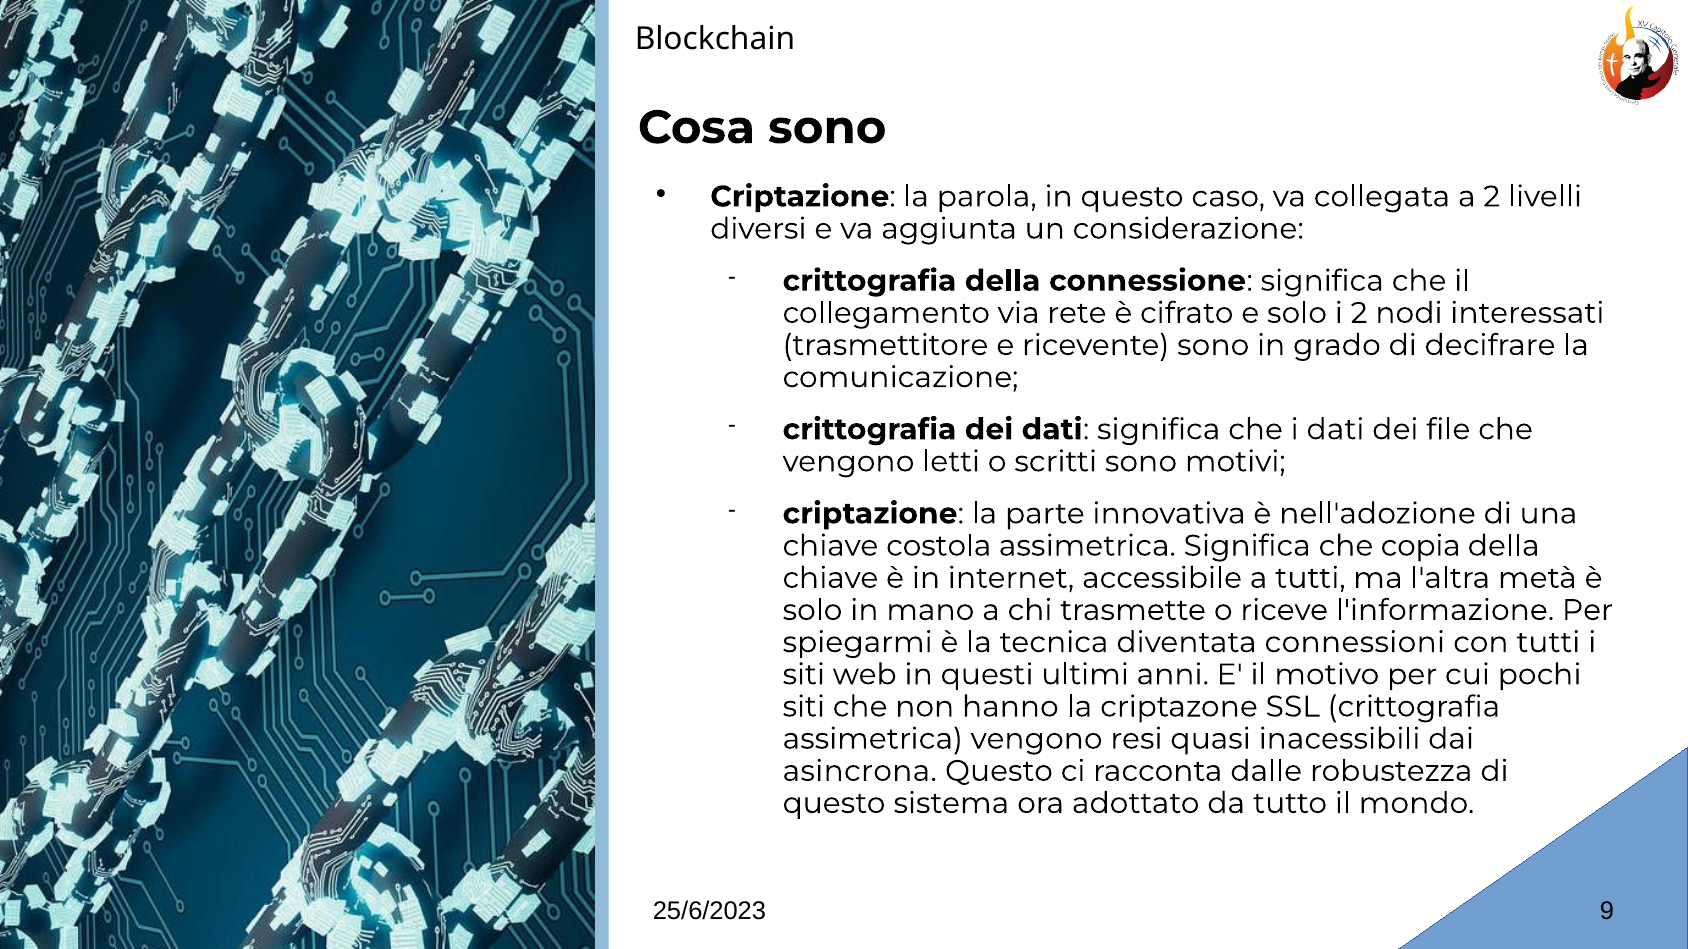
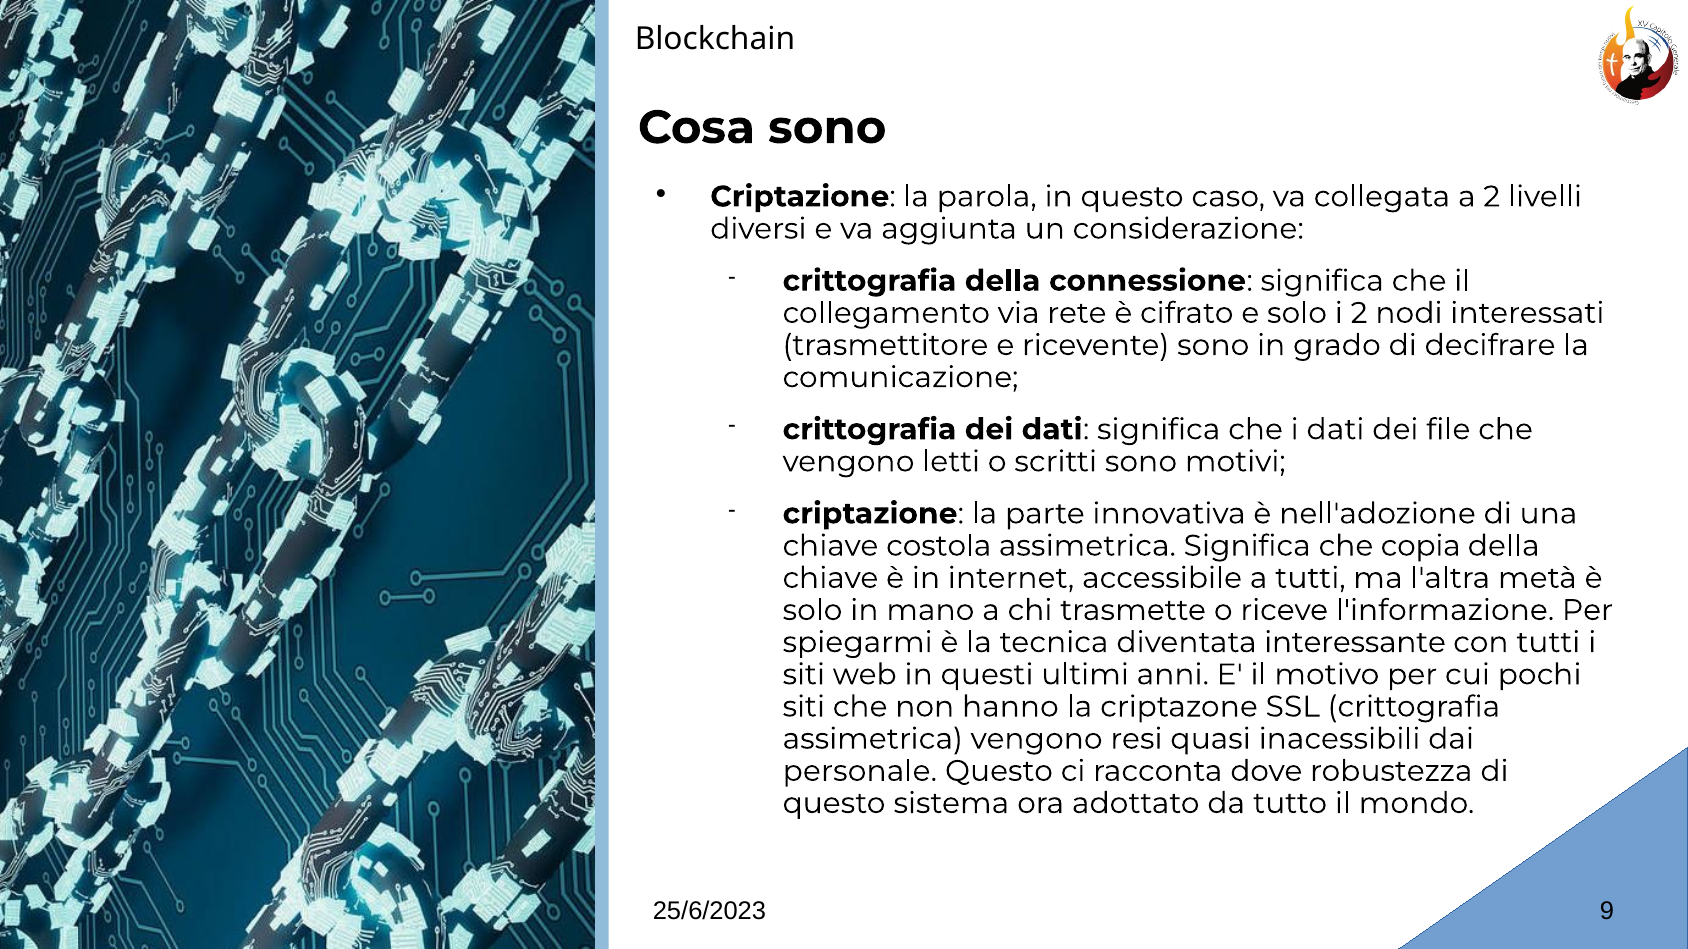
connessioni: connessioni -> interessante (1355, 643)
asincrona: asincrona -> personale (860, 771)
dalle: dalle -> dove (1266, 771)
